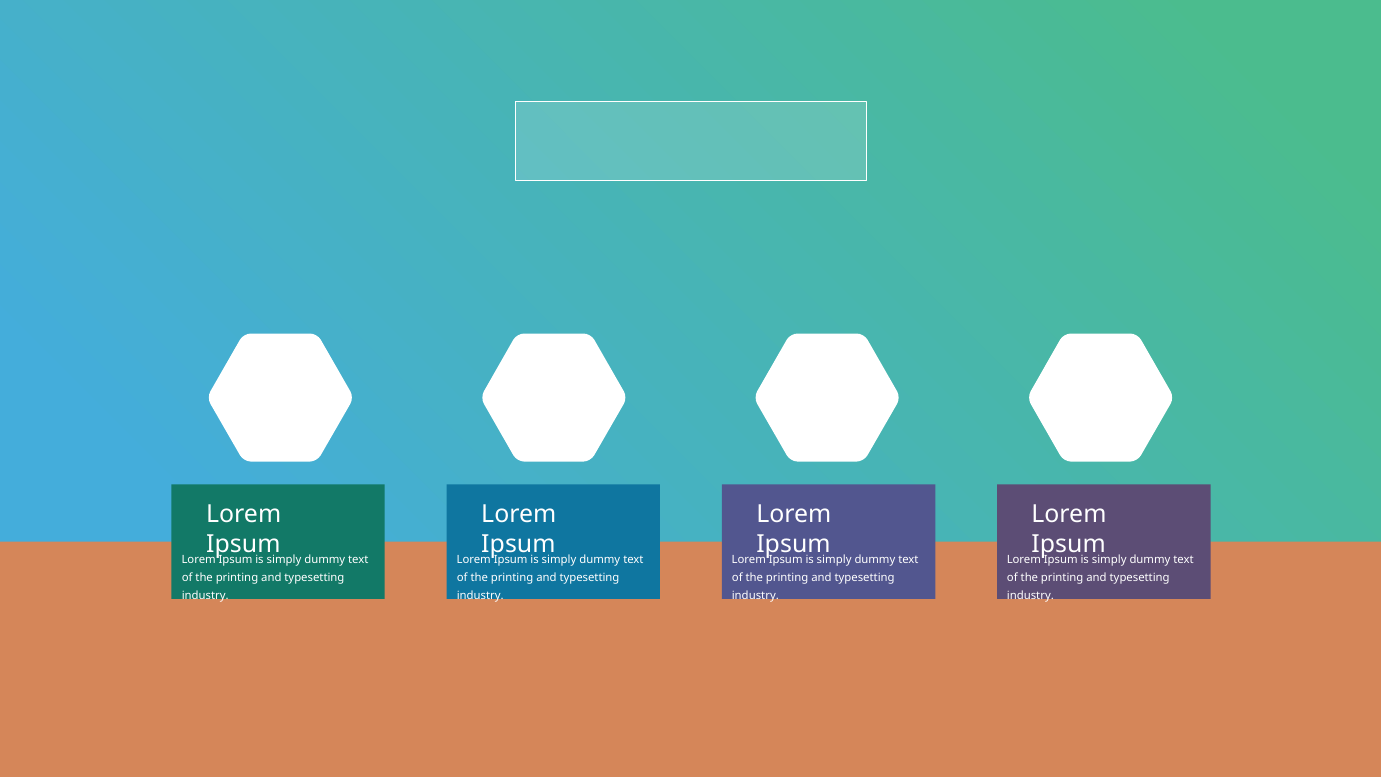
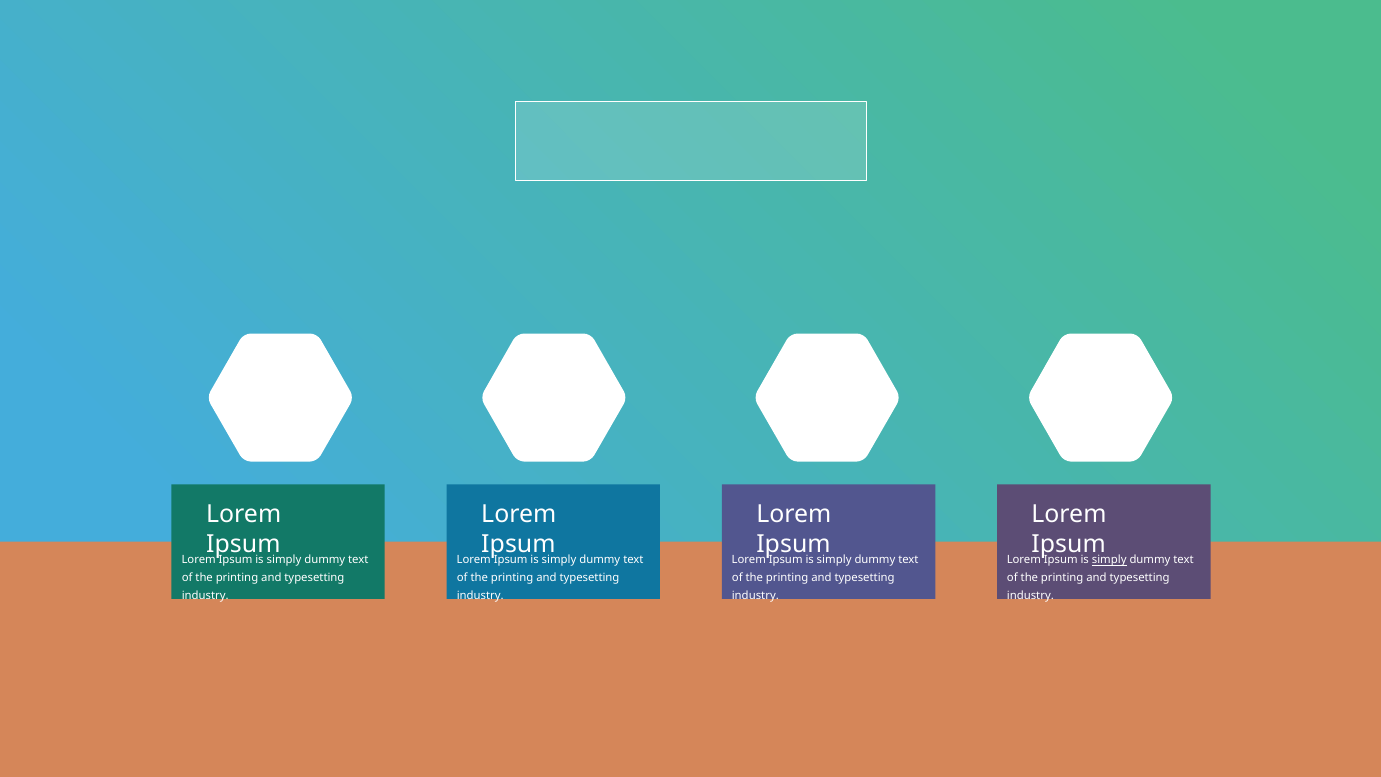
simply underline: none -> present (1109, 560)
